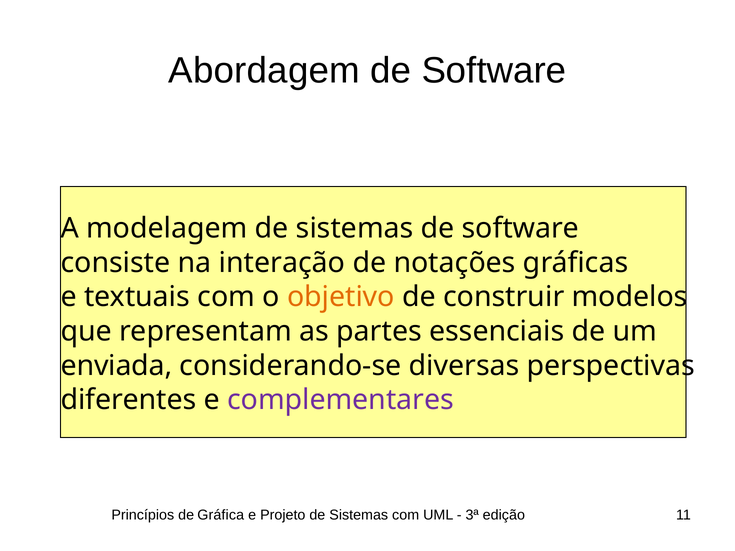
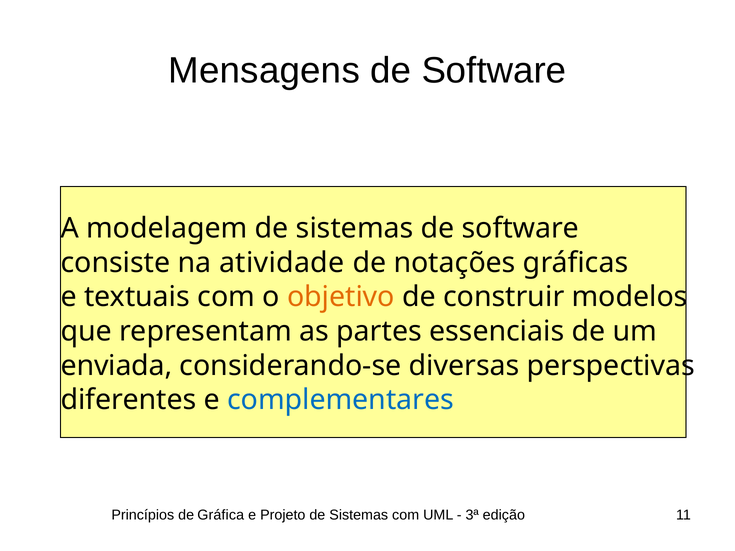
Abordagem: Abordagem -> Mensagens (264, 71)
interação: interação -> atividade (282, 263)
complementares colour: purple -> blue (341, 400)
